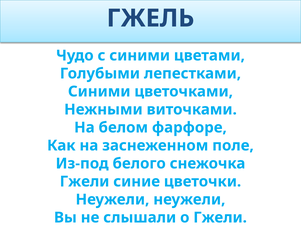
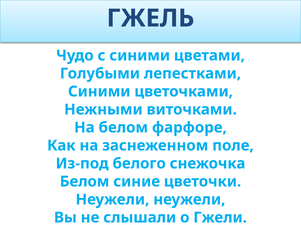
Гжели: Гжели -> Белом (85, 182)
